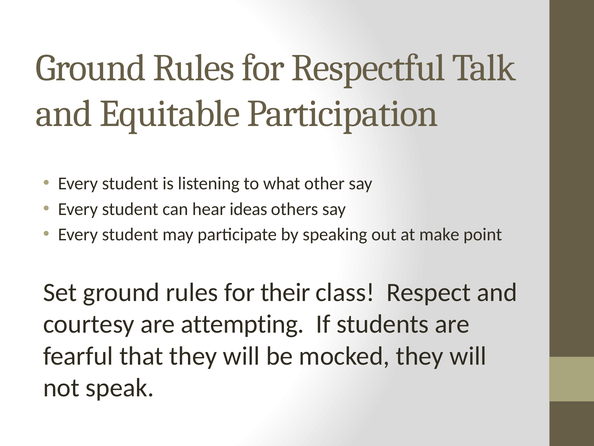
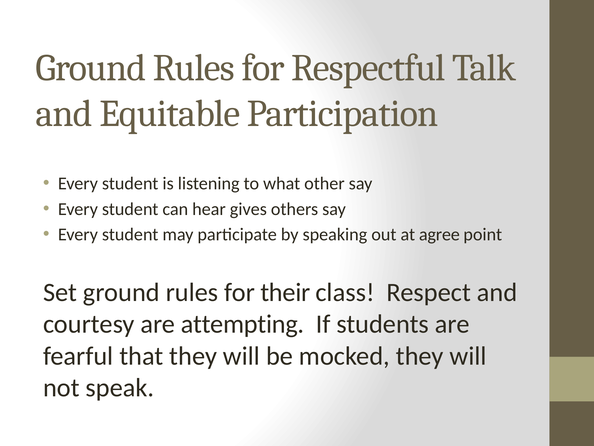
ideas: ideas -> gives (248, 209)
make: make -> agree (439, 234)
